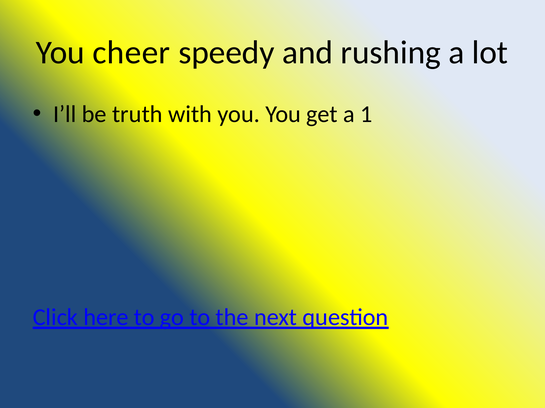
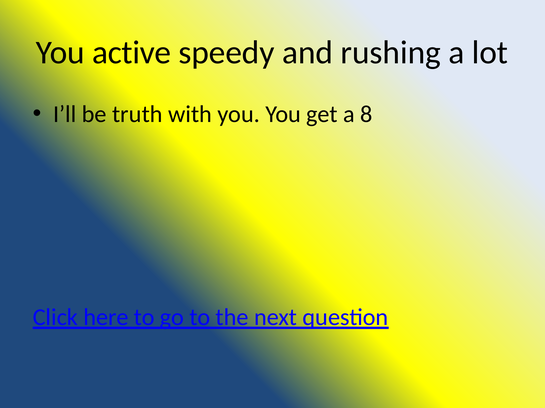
cheer: cheer -> active (132, 53)
1: 1 -> 8 (366, 114)
